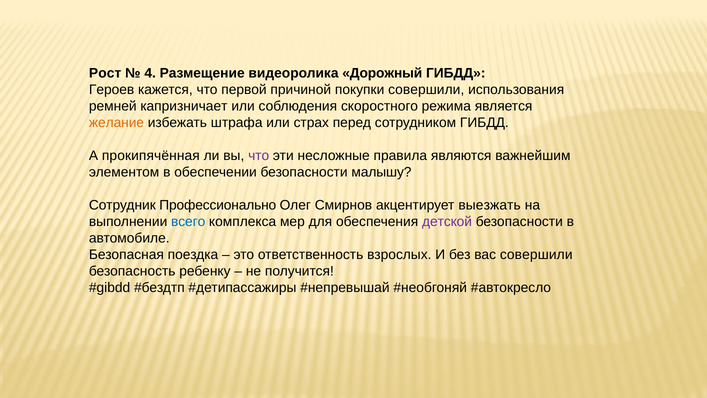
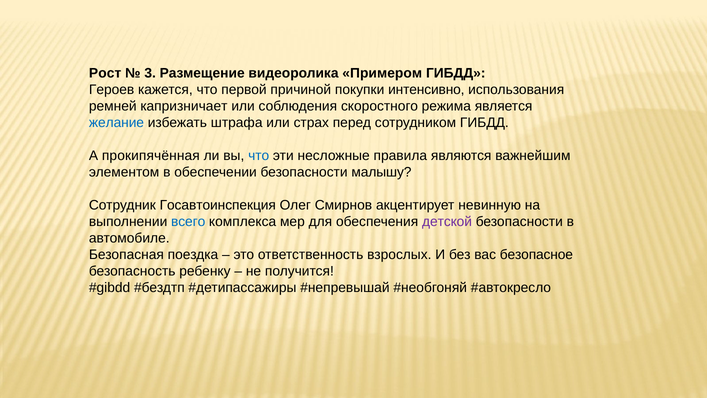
4: 4 -> 3 (150, 73)
Дорожный: Дорожный -> Примером (382, 73)
покупки совершили: совершили -> интенсивно (426, 89)
желание colour: orange -> blue (116, 122)
что colour: purple -> blue (259, 156)
Профессионально: Профессионально -> Госавтоинспекция (218, 205)
выезжать: выезжать -> невинную (490, 205)
вас совершили: совершили -> безопасное (536, 255)
